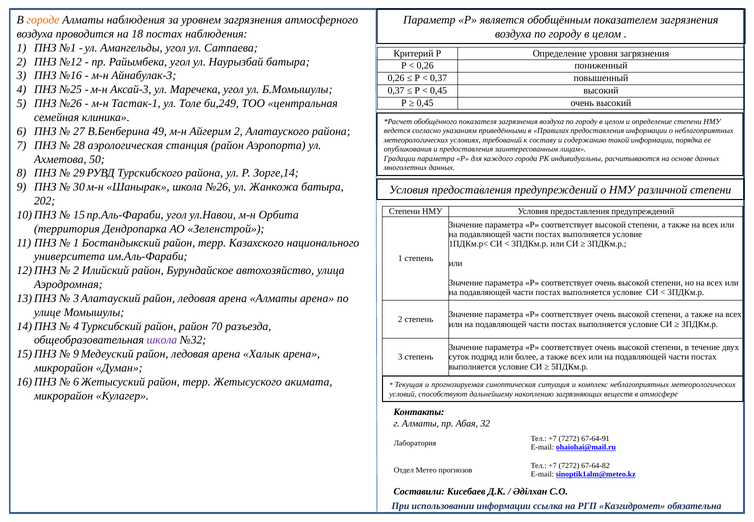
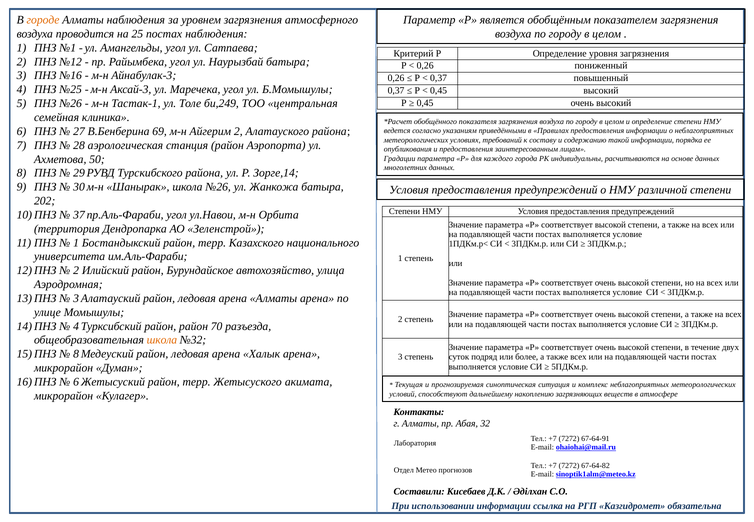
18: 18 -> 25 (137, 34)
49: 49 -> 69 (160, 131)
15: 15 -> 37 (79, 215)
школа colour: purple -> orange (162, 340)
9: 9 -> 8 (76, 354)
